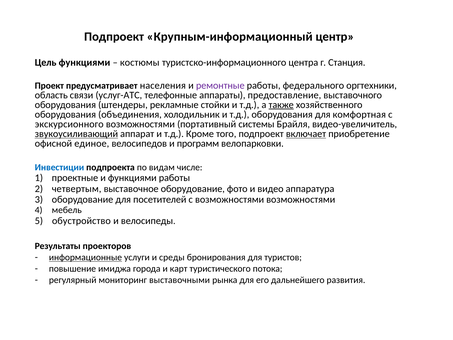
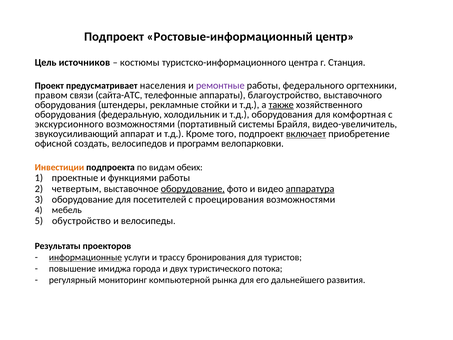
Крупным-информационный: Крупным-информационный -> Ростовые-информационный (230, 37)
Цель функциями: функциями -> источников (84, 62)
область: область -> правом (51, 95)
услуг-АТС: услуг-АТС -> сайта-АТС (119, 95)
предоставление: предоставление -> благоустройство (284, 95)
объединения: объединения -> федеральную (130, 114)
звукоусиливающий underline: present -> none (76, 134)
единое: единое -> создать (92, 143)
Инвестиции colour: blue -> orange (59, 167)
числе: числе -> обеих (190, 167)
оборудование underline: none -> present (193, 189)
аппаратура underline: none -> present (310, 189)
с возможностями: возможностями -> проецирования (230, 200)
среды: среды -> трассу (172, 257)
карт: карт -> двух (179, 269)
выставочными: выставочными -> компьютерной (180, 280)
